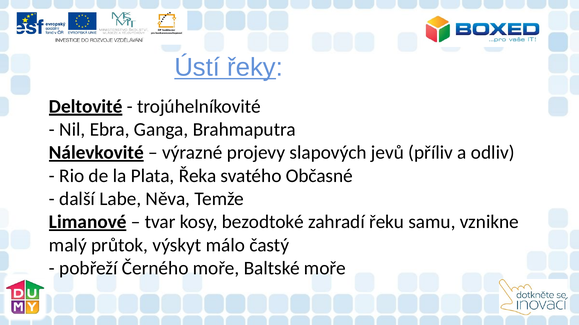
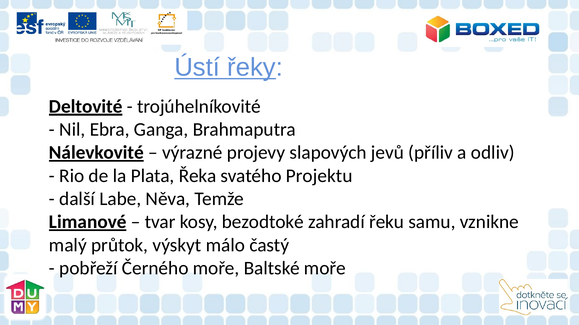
Občasné: Občasné -> Projektu (319, 176)
